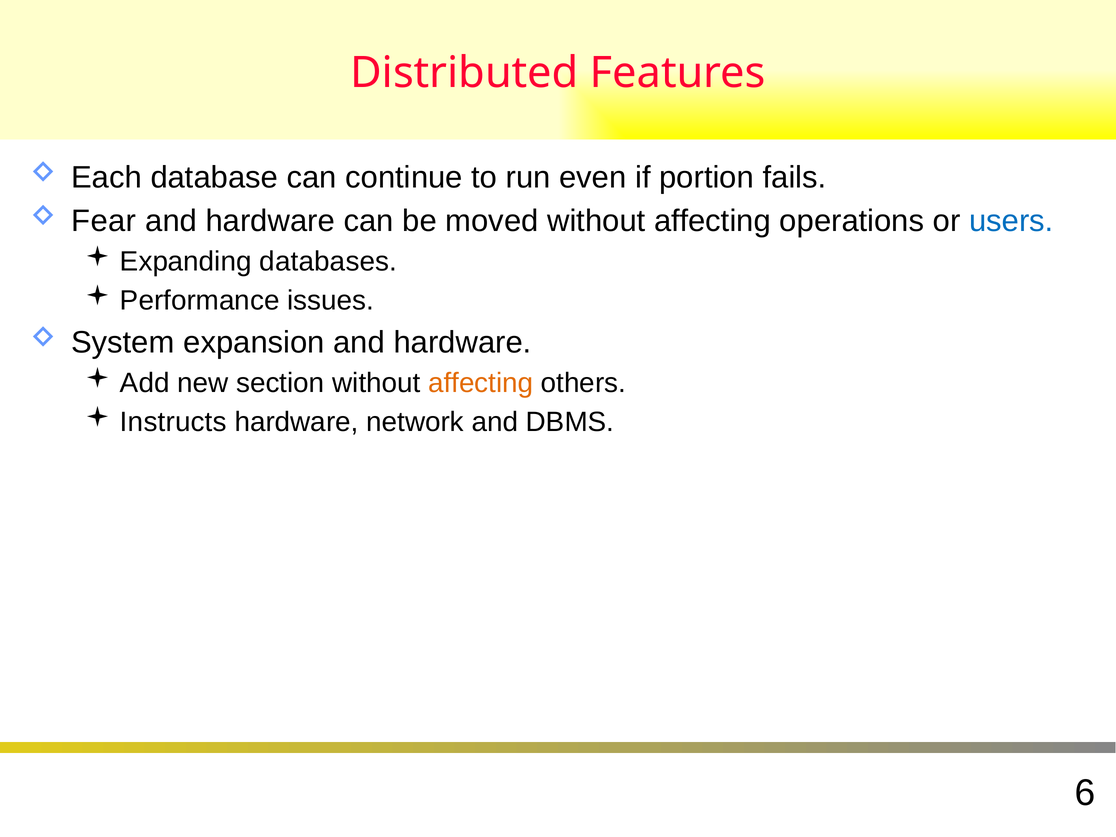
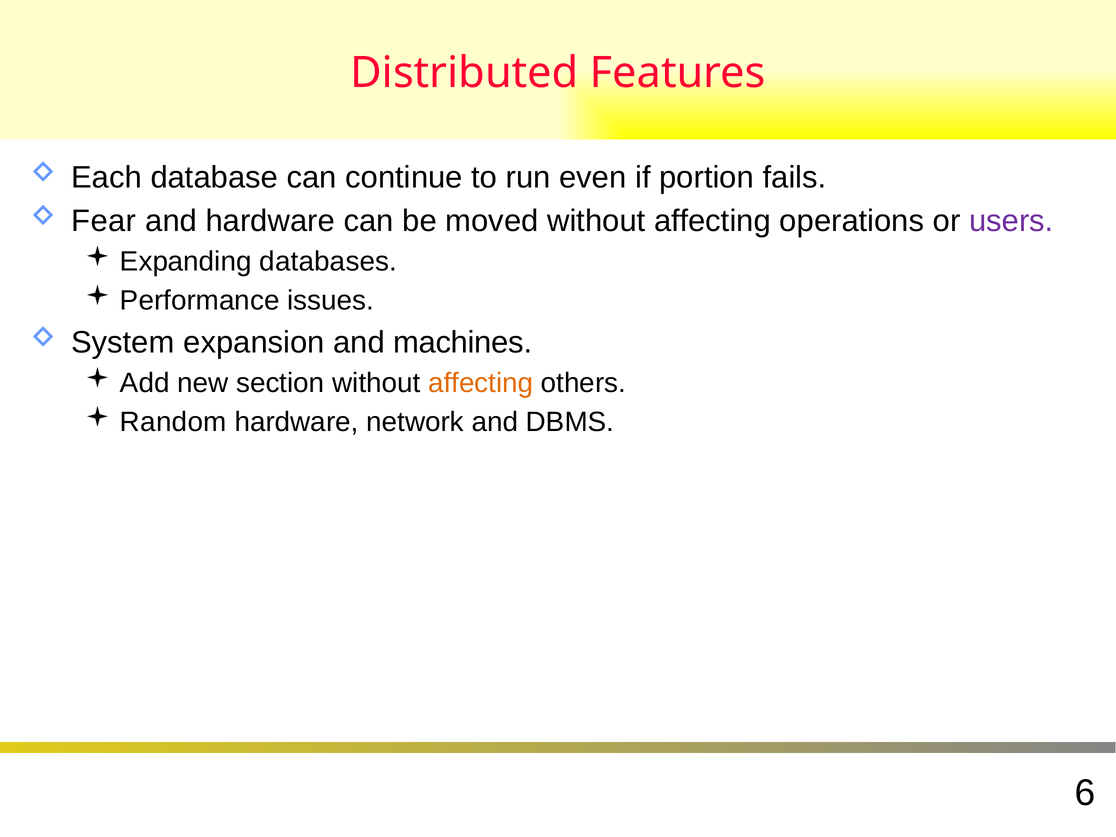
users colour: blue -> purple (1011, 221)
expansion and hardware: hardware -> machines (463, 342)
Instructs: Instructs -> Random (173, 422)
